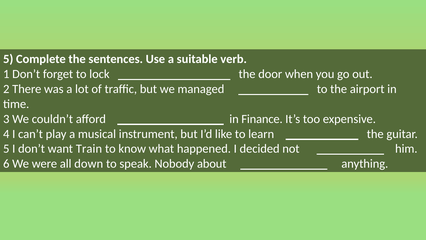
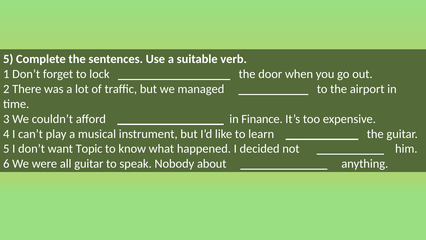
Train: Train -> Topic (89, 149)
all down: down -> guitar (89, 164)
